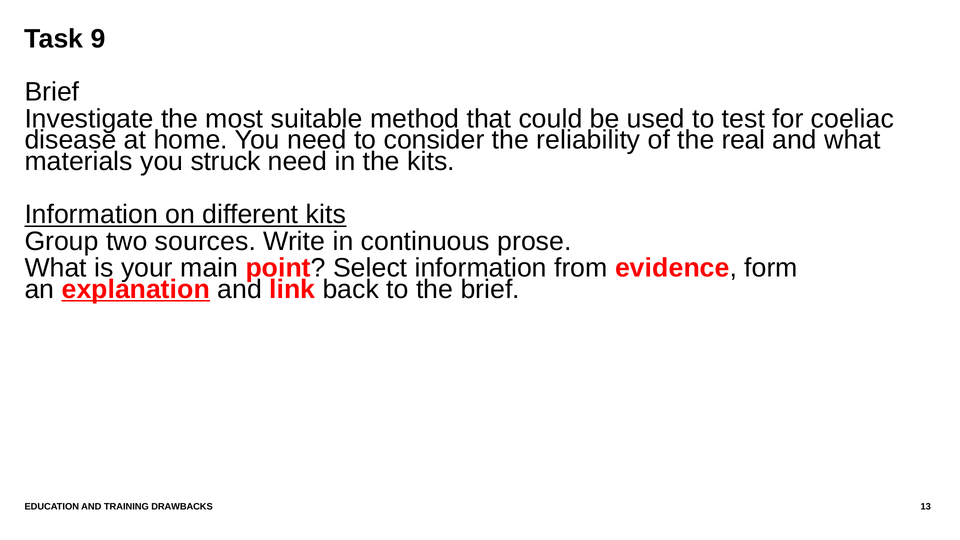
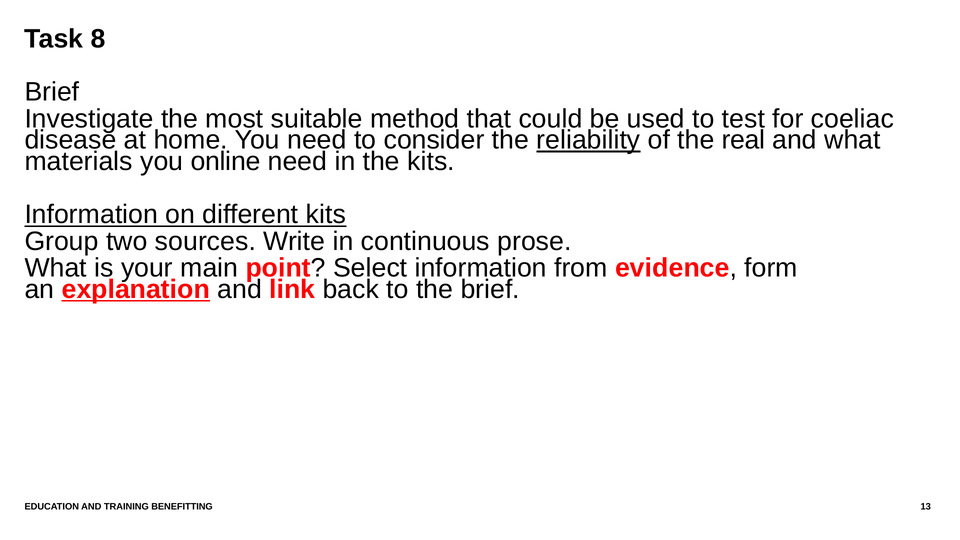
9: 9 -> 8 (98, 39)
reliability underline: none -> present (588, 140)
struck: struck -> online (226, 161)
DRAWBACKS: DRAWBACKS -> BENEFITTING (182, 507)
